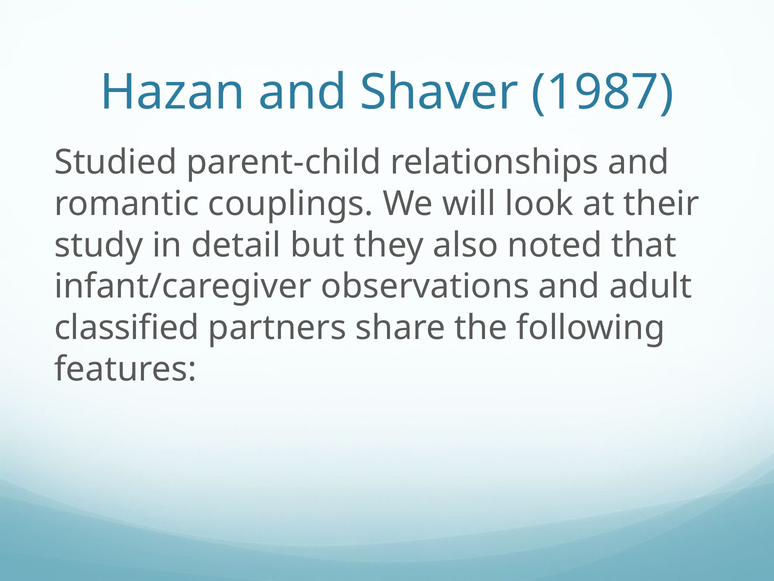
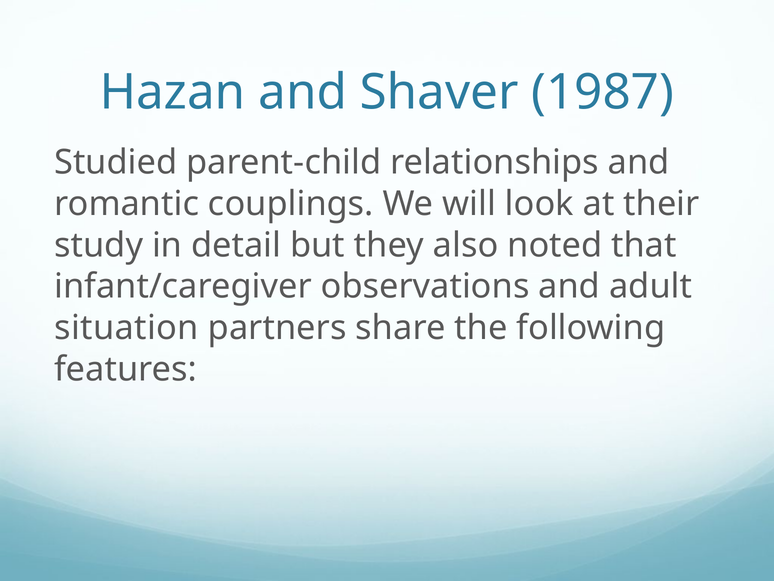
classified: classified -> situation (126, 328)
